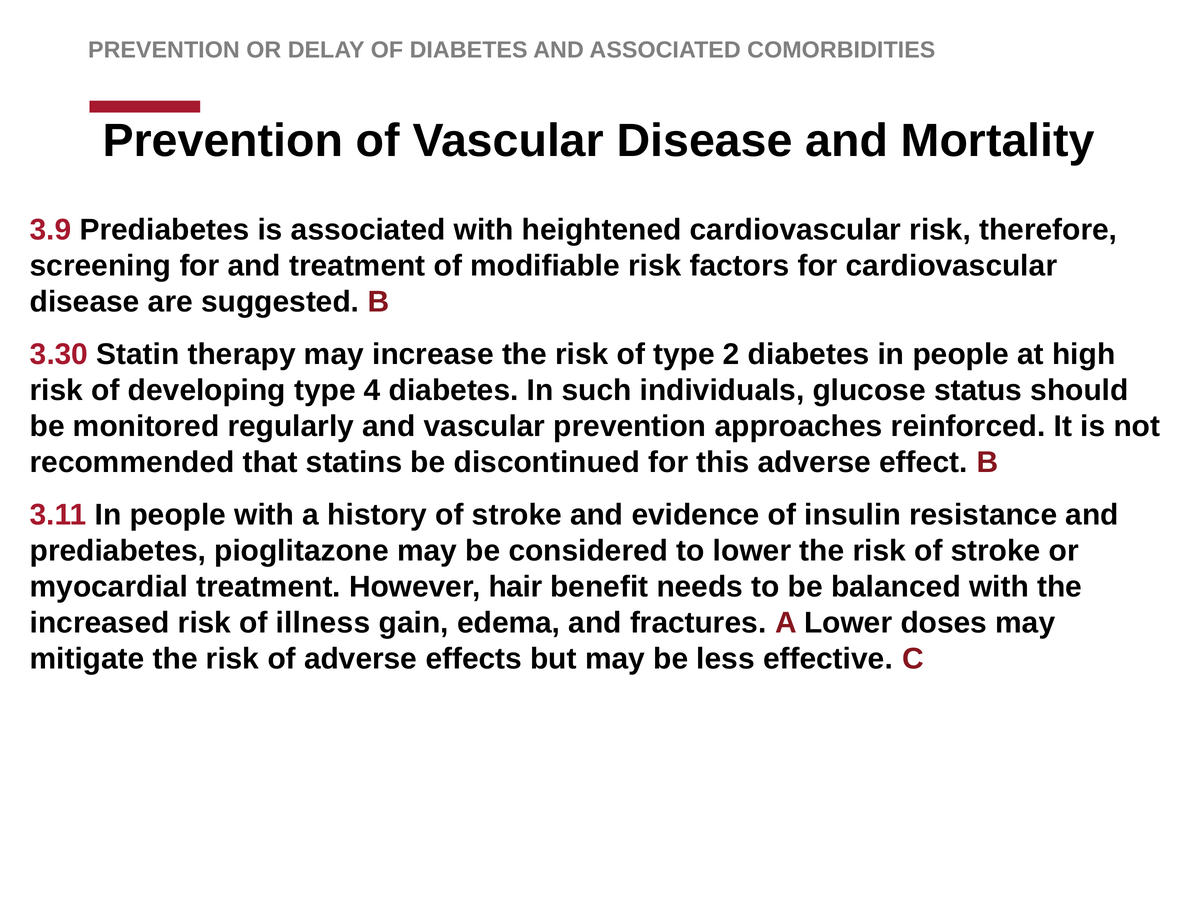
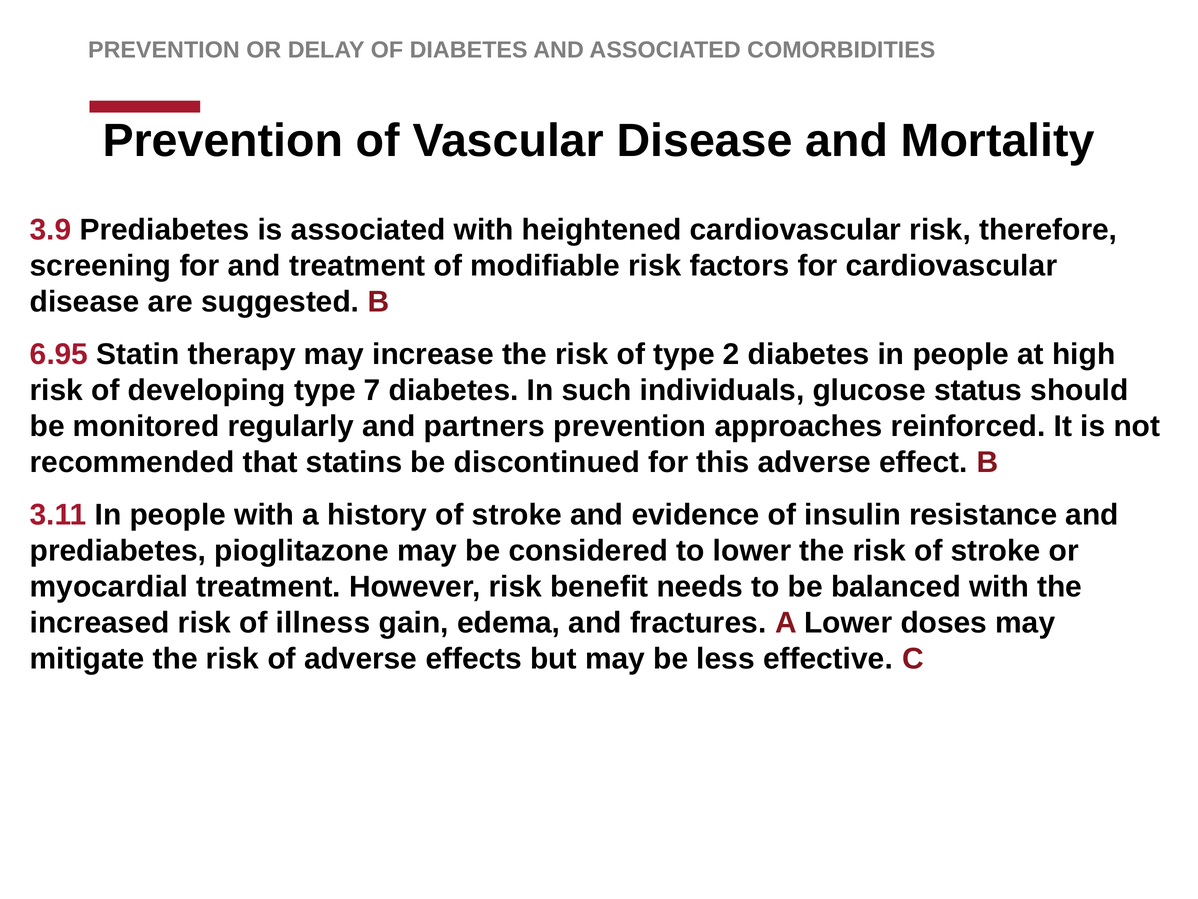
3.30: 3.30 -> 6.95 (59, 354)
4: 4 -> 7 (372, 390)
and vascular: vascular -> partners (484, 426)
However hair: hair -> risk (515, 586)
